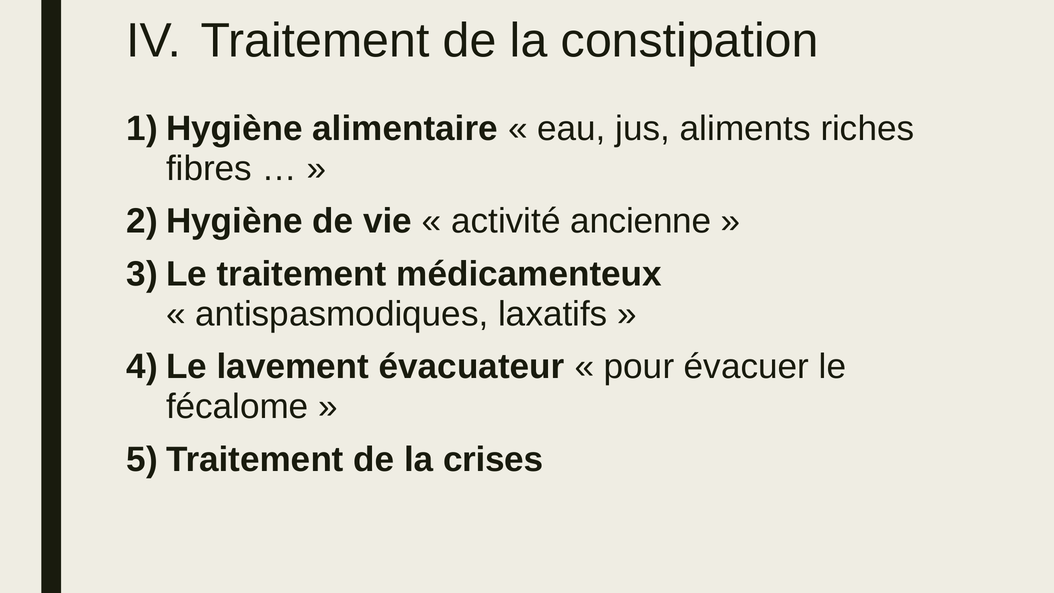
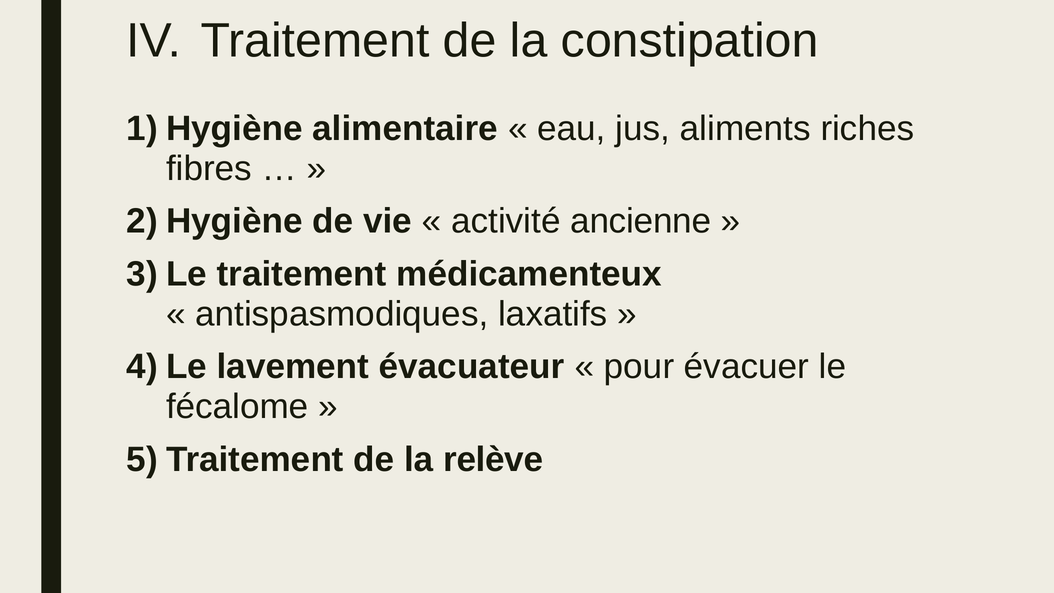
crises: crises -> relève (493, 459)
